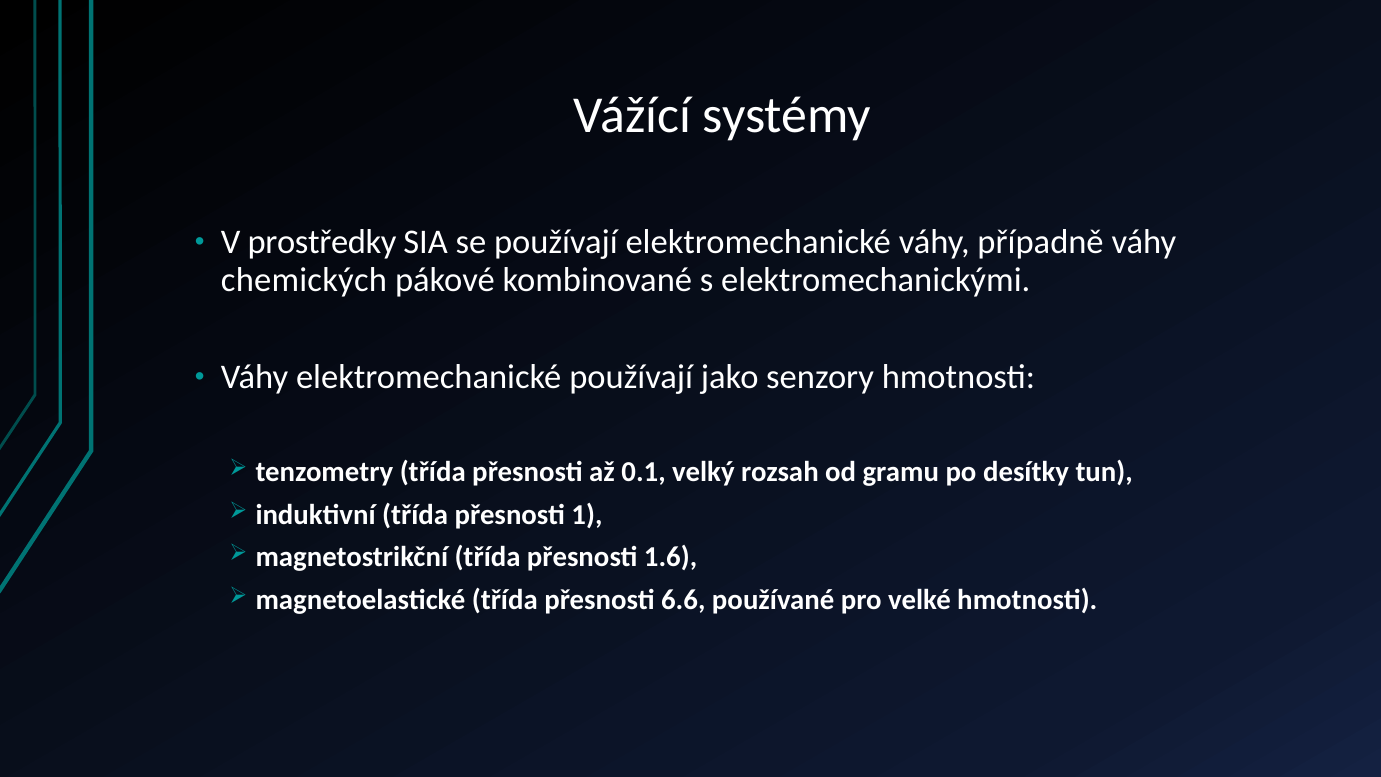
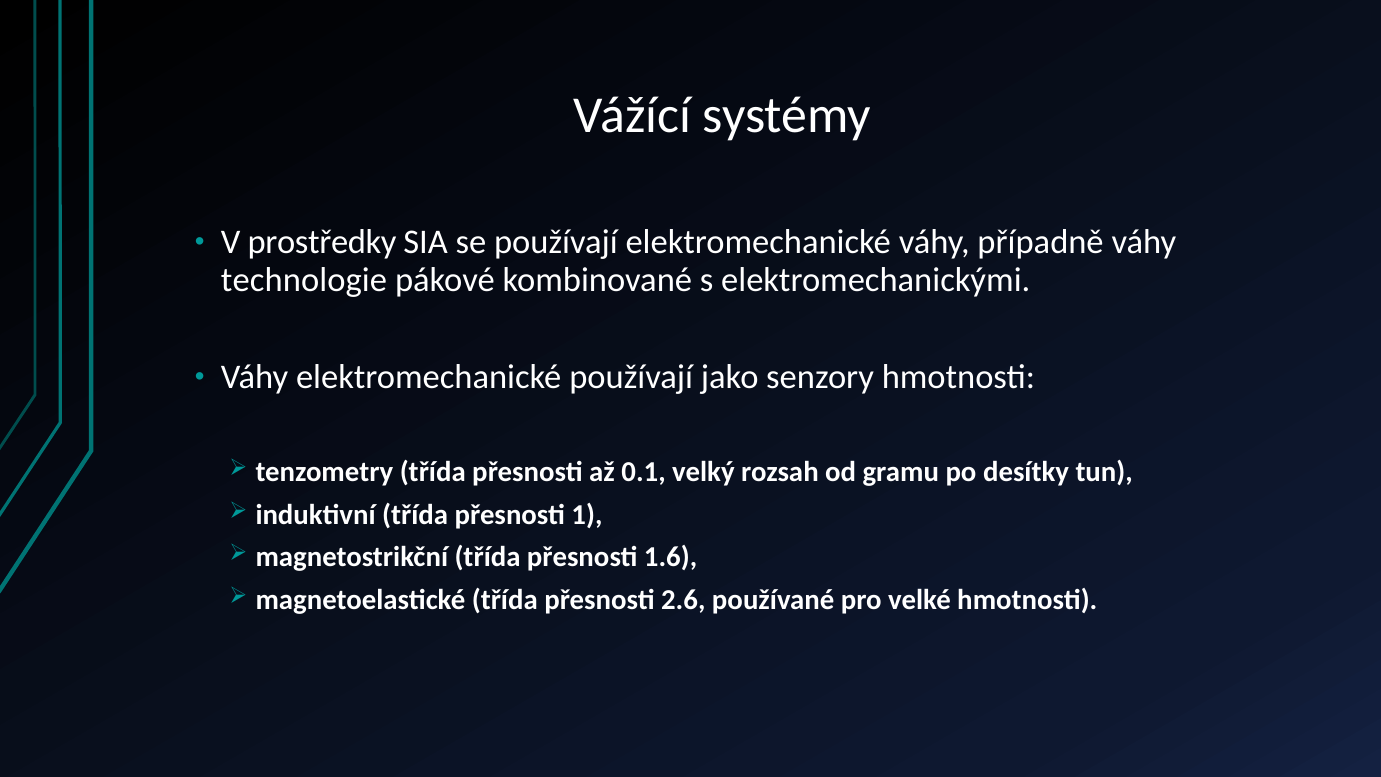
chemických: chemických -> technologie (304, 280)
6.6: 6.6 -> 2.6 (683, 600)
